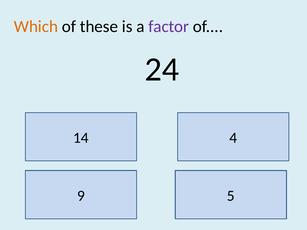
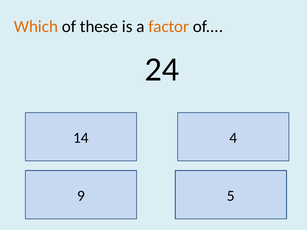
factor colour: purple -> orange (169, 27)
